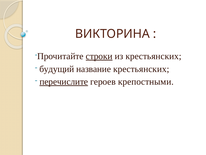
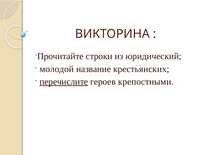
строки underline: present -> none (99, 56)
из крестьянских: крестьянских -> юридический (154, 56)
будущий: будущий -> молодой (57, 69)
